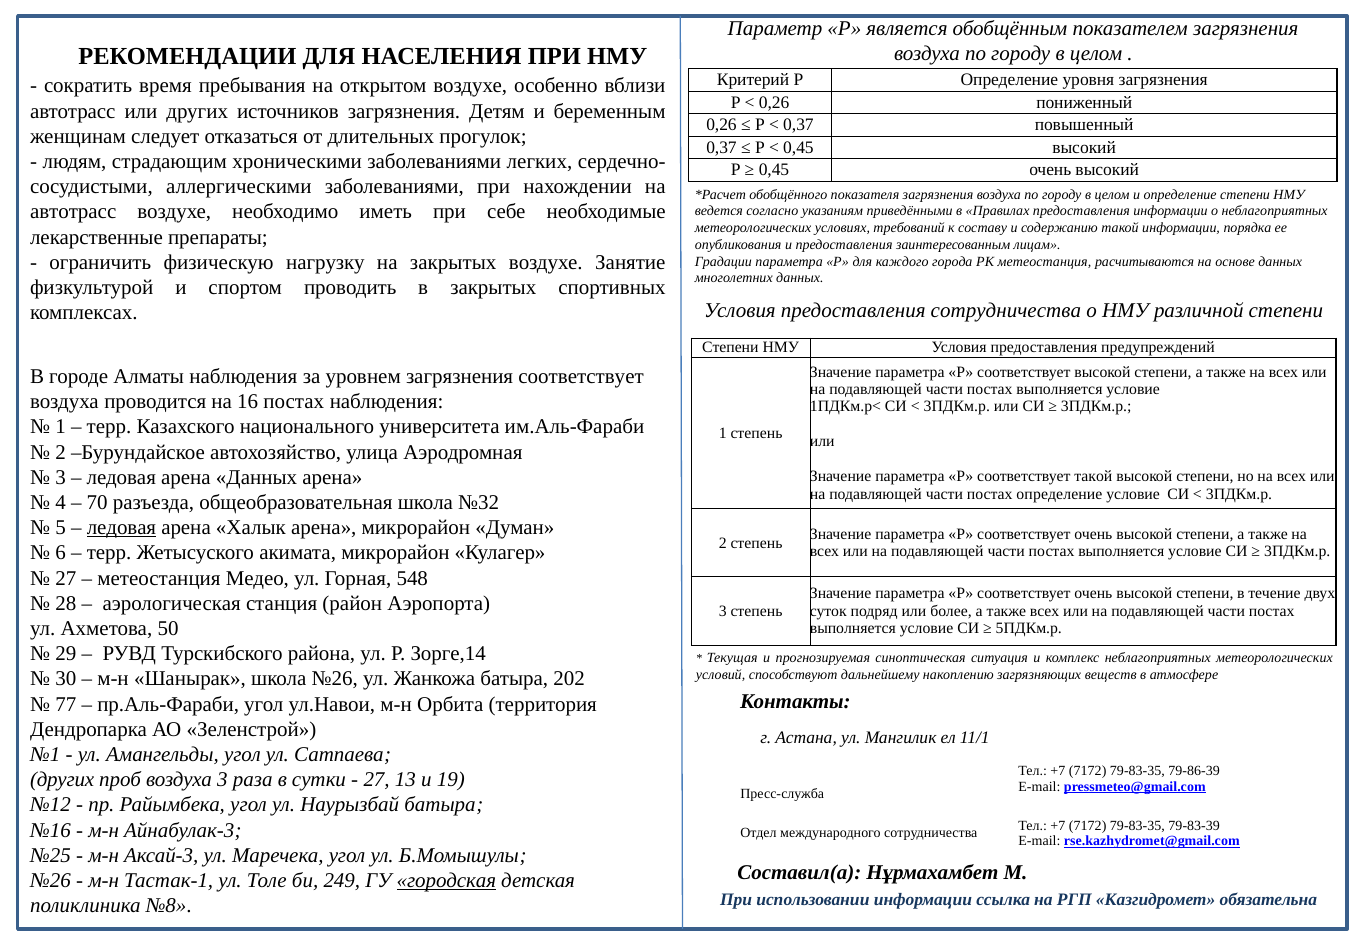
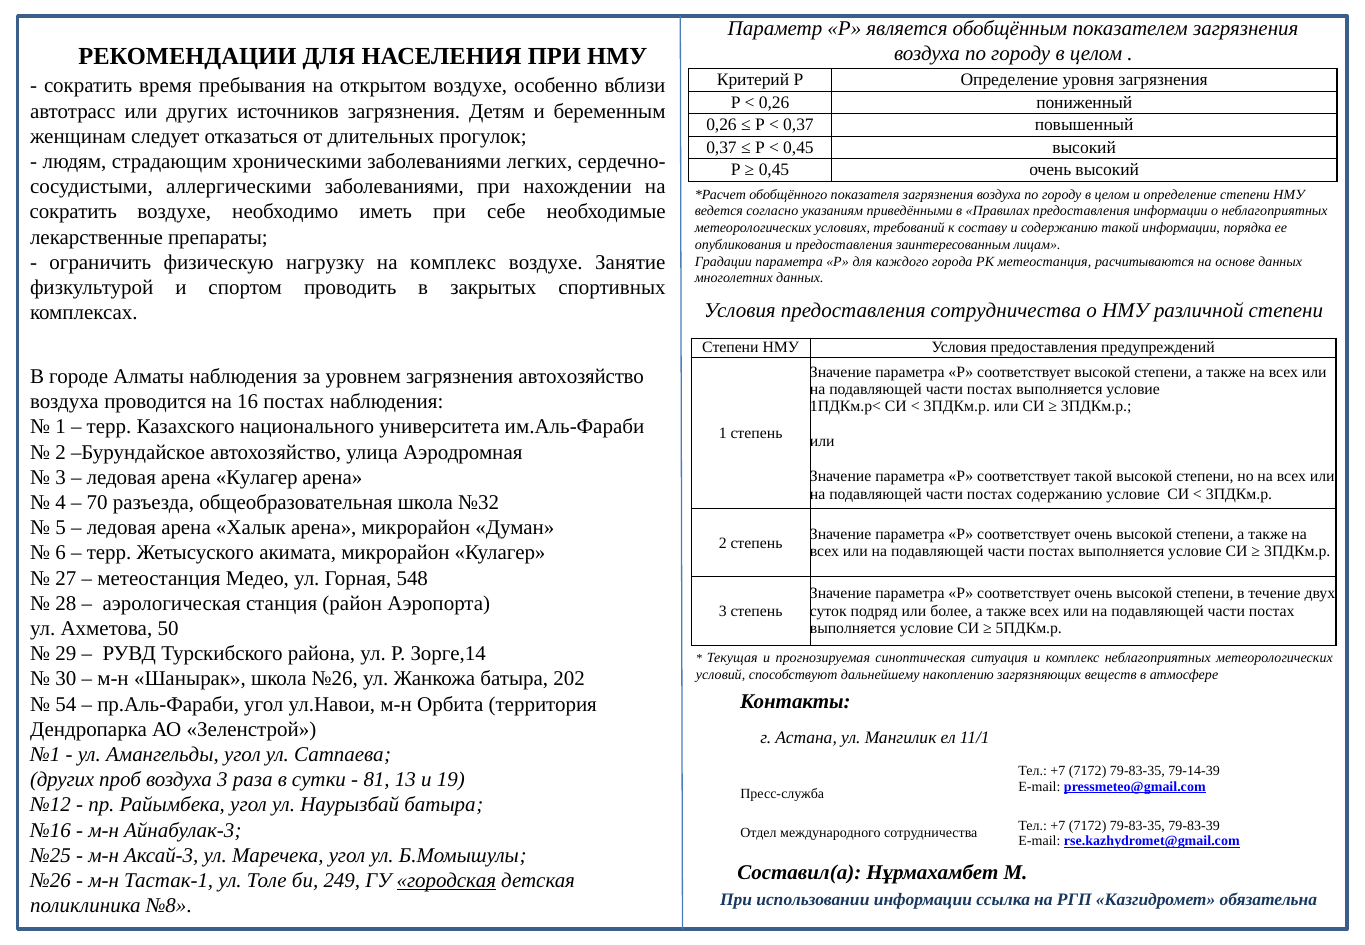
автотрасс: автотрасс -> сократить (73, 212)
на закрытых: закрытых -> комплекс (453, 262)
загрязнения соответствует: соответствует -> автохозяйство (581, 377)
арена Данных: Данных -> Кулагер (257, 477)
постах определение: определение -> содержанию (1059, 494)
ледовая underline: present -> none (121, 528)
77: 77 -> 54 (66, 704)
79-86-39: 79-86-39 -> 79-14-39 (1194, 771)
27: 27 -> 81 (377, 780)
